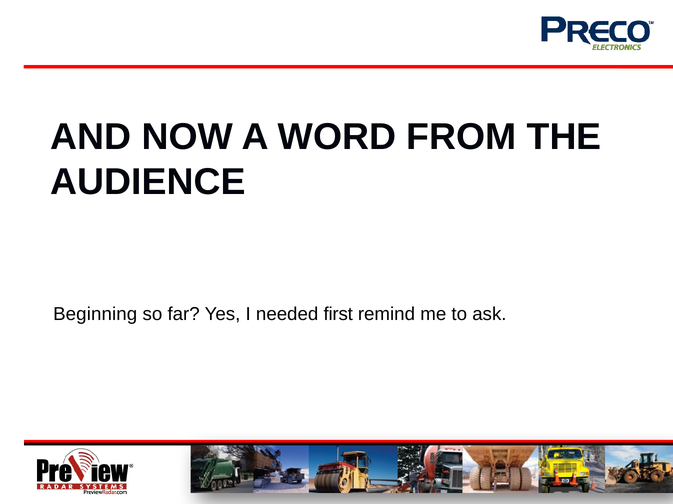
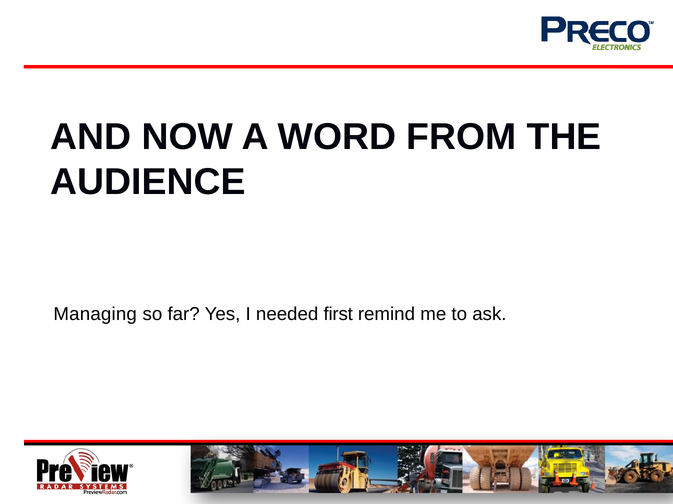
Beginning: Beginning -> Managing (95, 314)
